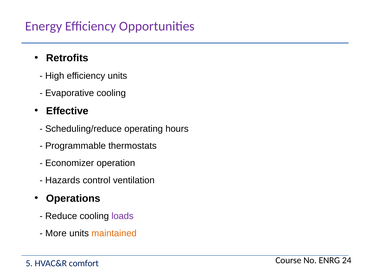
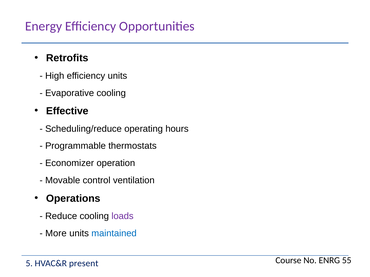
Hazards: Hazards -> Movable (63, 181)
maintained colour: orange -> blue (114, 234)
24: 24 -> 55 (347, 261)
comfort: comfort -> present (84, 264)
